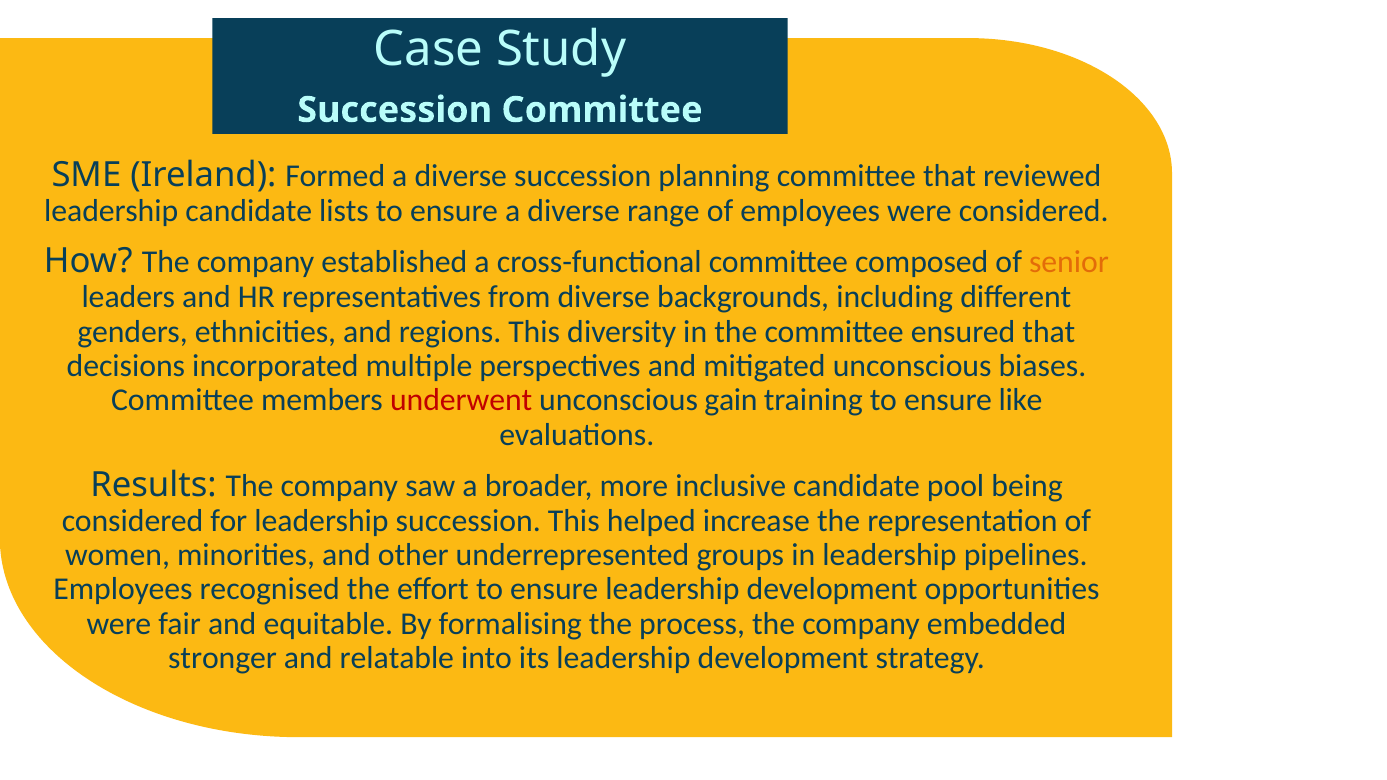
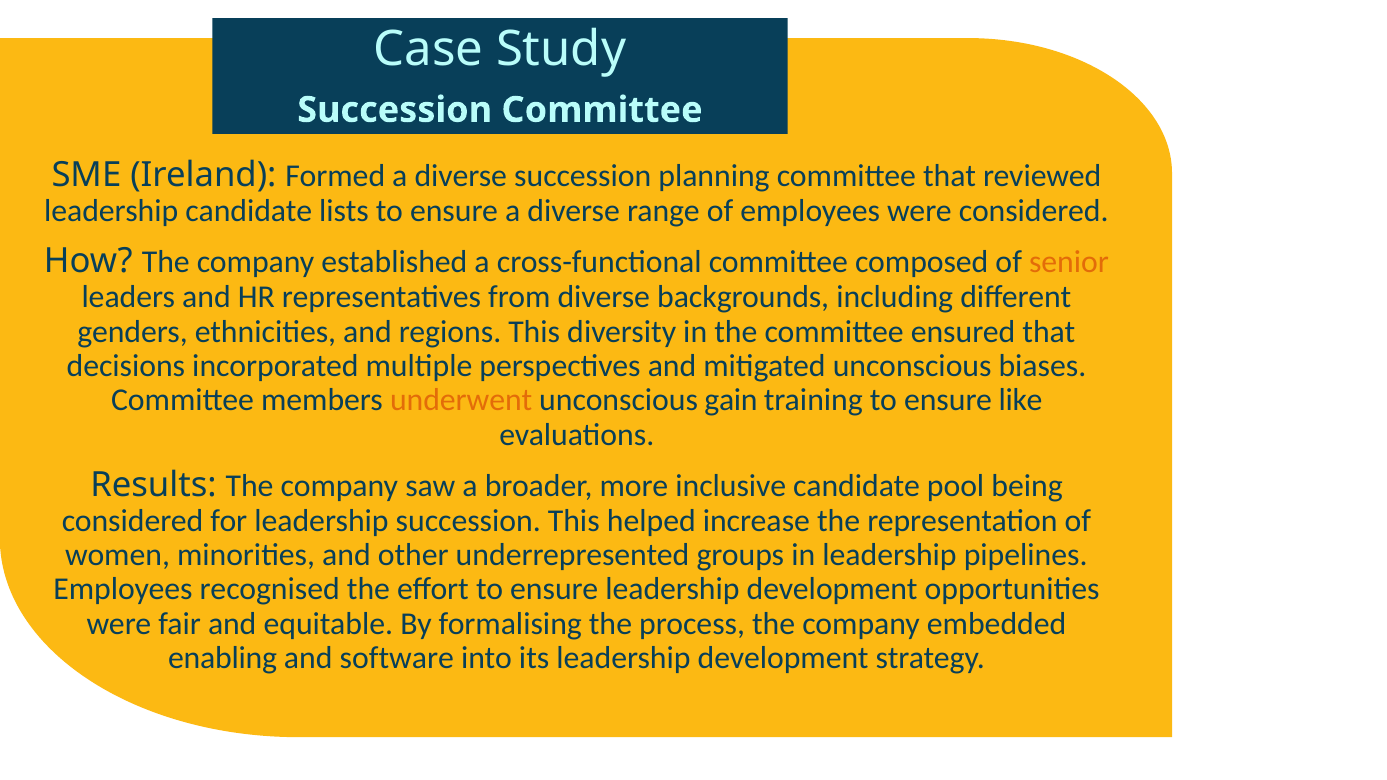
underwent colour: red -> orange (461, 400)
stronger: stronger -> enabling (223, 658)
relatable: relatable -> software (397, 658)
